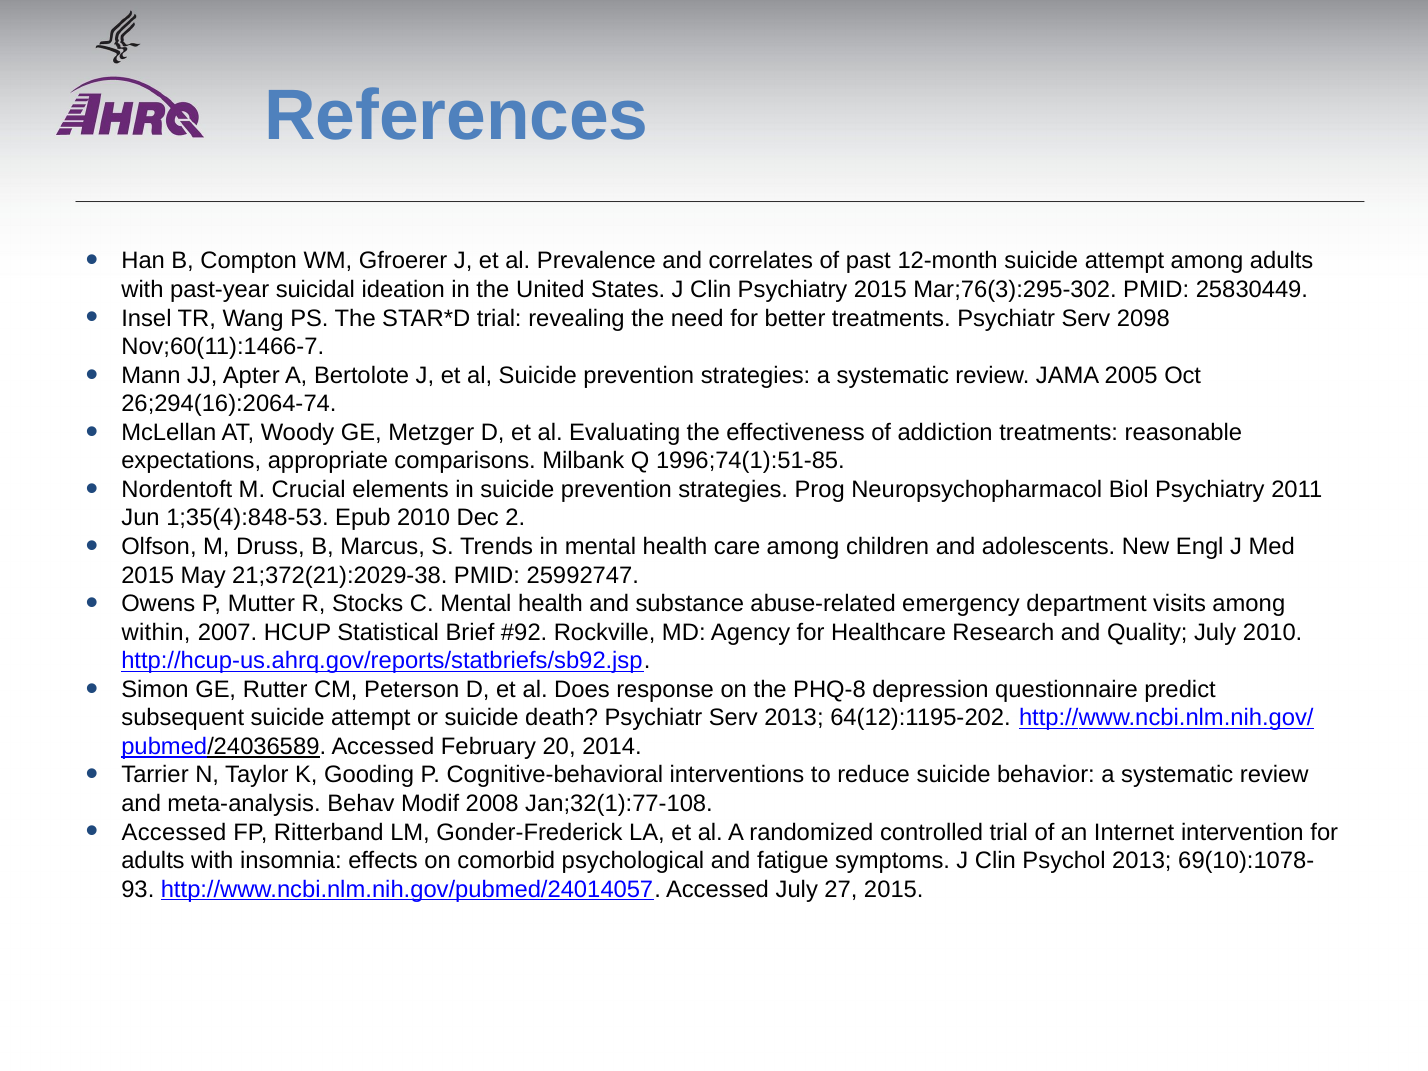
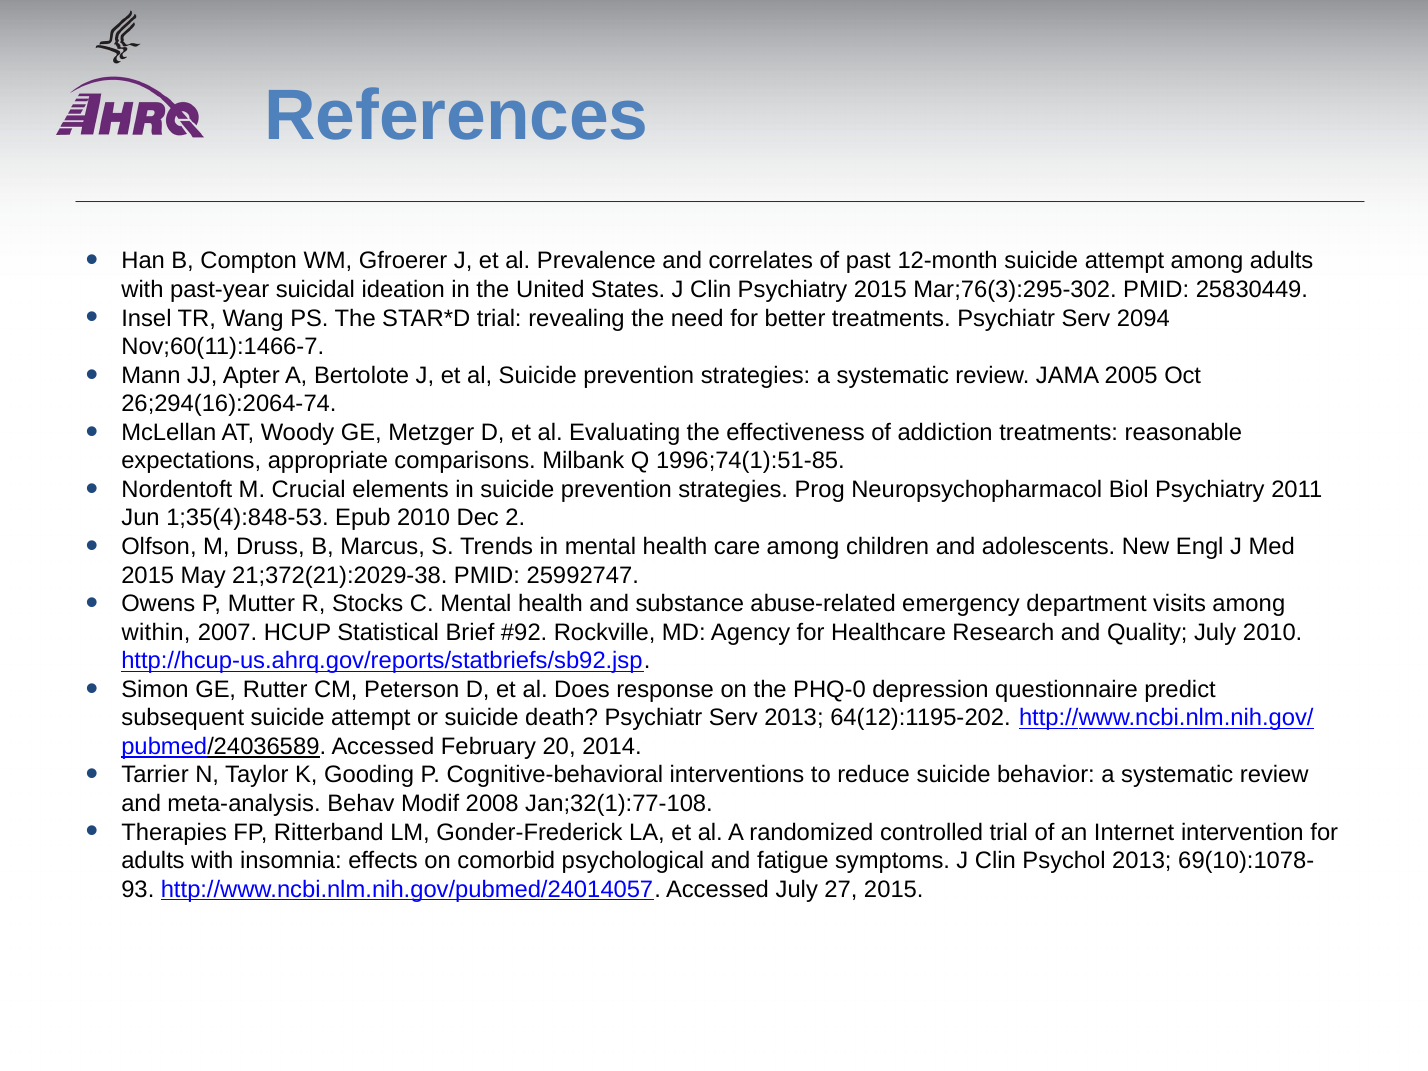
2098: 2098 -> 2094 (1143, 318)
PHQ-8: PHQ-8 -> PHQ-0 (830, 689)
Accessed: Accessed -> Therapies (174, 832)
